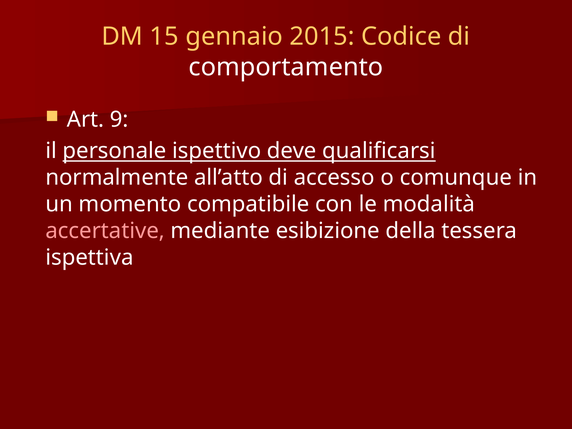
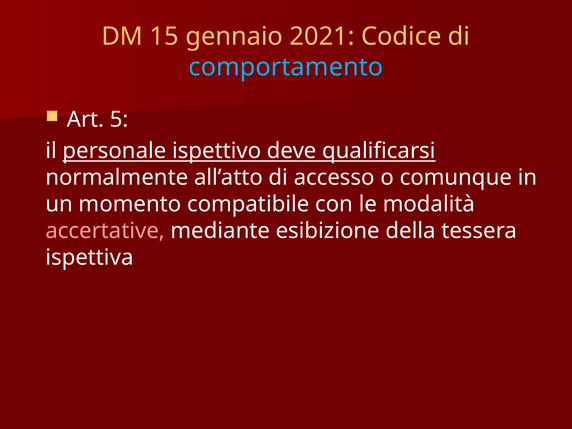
2015: 2015 -> 2021 (322, 36)
comportamento colour: white -> light blue (286, 67)
9: 9 -> 5 (119, 120)
